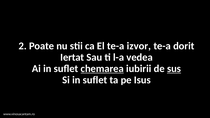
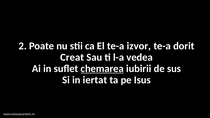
Iertat: Iertat -> Creat (72, 57)
sus underline: present -> none (174, 69)
Si in suflet: suflet -> iertat (95, 80)
